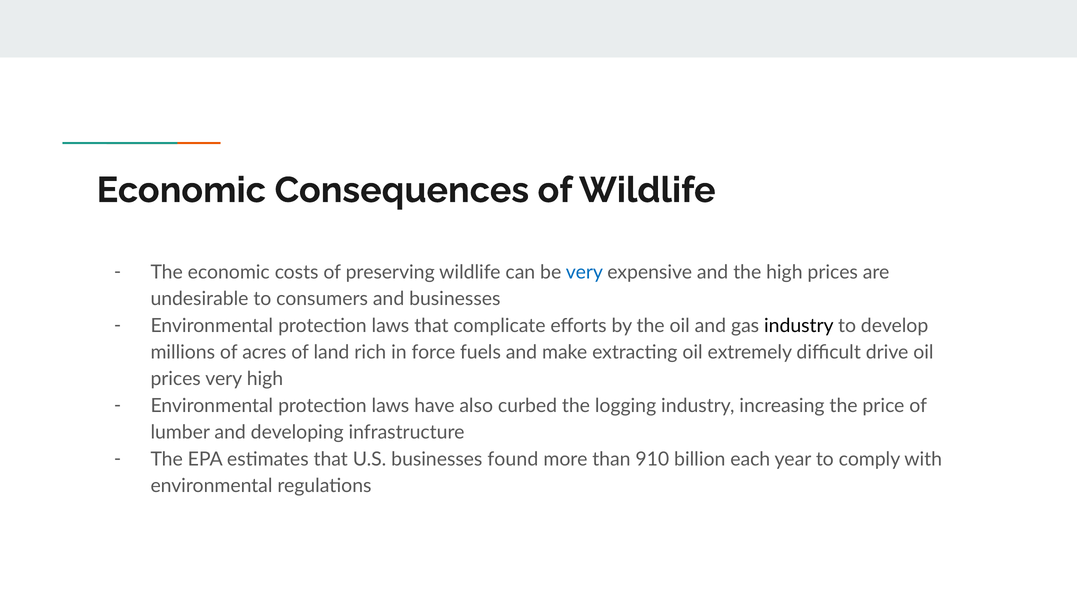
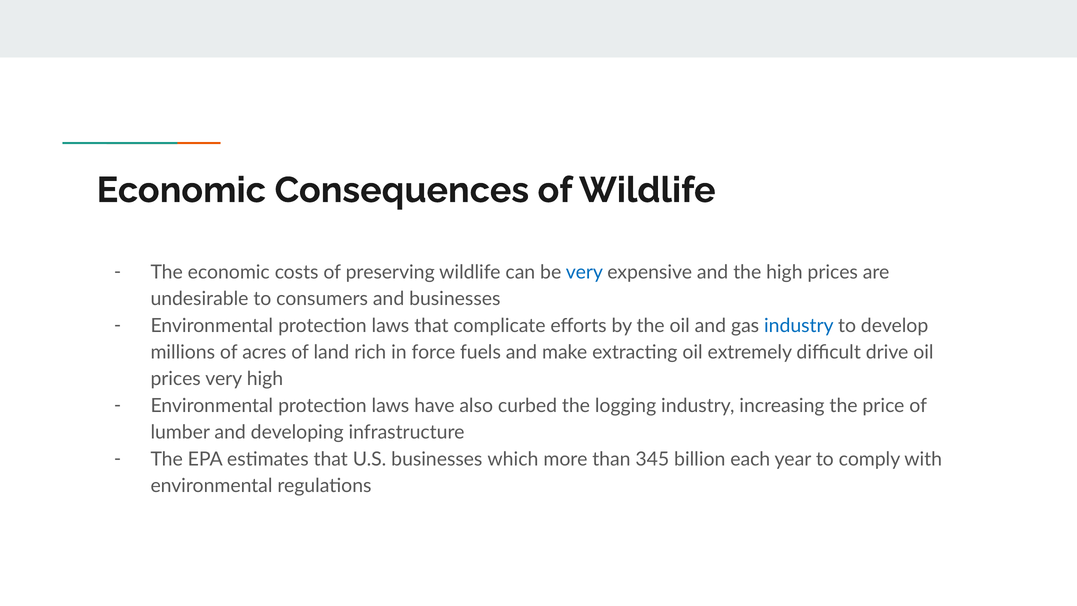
industry colour: black -> blue (799, 325)
found: found -> which (513, 459)
910: 910 -> 345 (652, 459)
